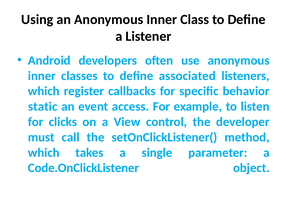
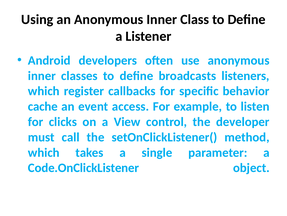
associated: associated -> broadcasts (187, 76)
static: static -> cache (43, 106)
